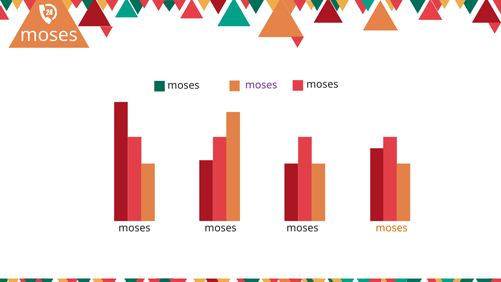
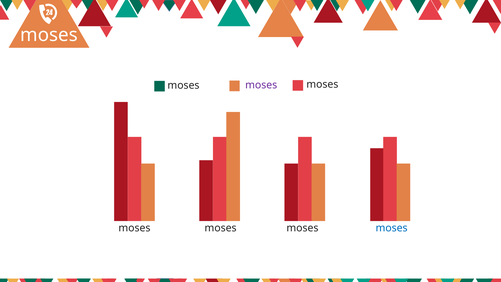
moses colour: orange -> blue (392, 228)
